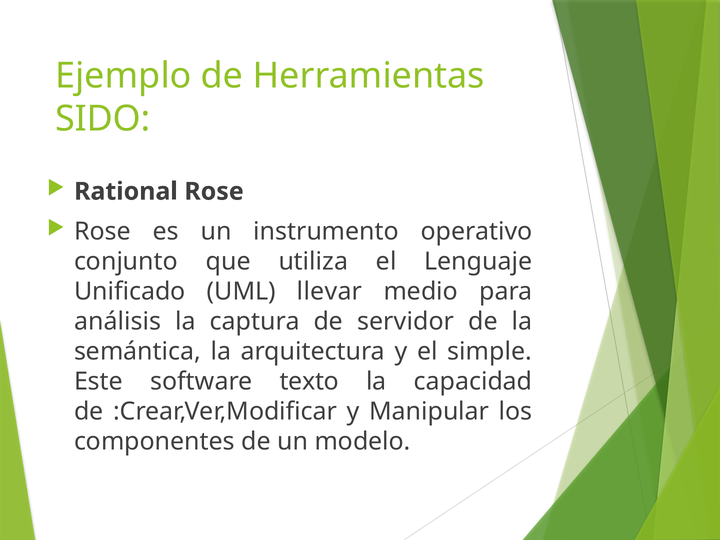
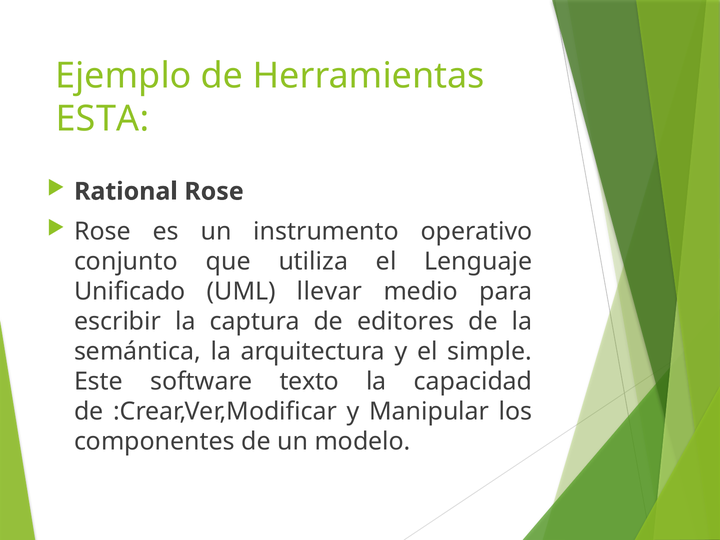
SIDO: SIDO -> ESTA (103, 119)
análisis: análisis -> escribir (118, 321)
servidor: servidor -> editores (406, 321)
